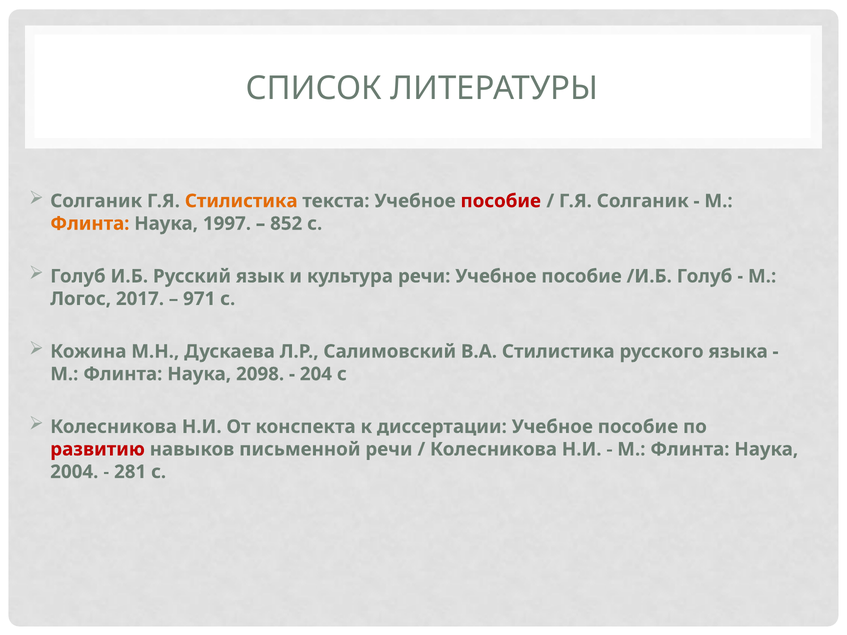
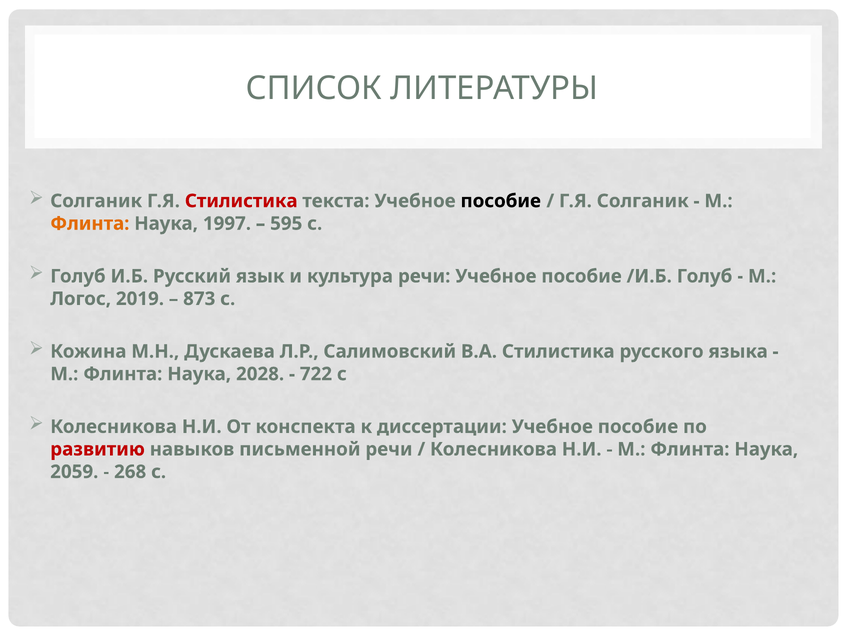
Стилистика colour: orange -> red (241, 201)
пособие colour: red -> black (501, 201)
852: 852 -> 595 (286, 224)
2017: 2017 -> 2019 (140, 299)
971: 971 -> 873 (199, 299)
2098: 2098 -> 2028 (260, 374)
204: 204 -> 722 (316, 374)
2004: 2004 -> 2059 (74, 472)
281: 281 -> 268 (130, 472)
